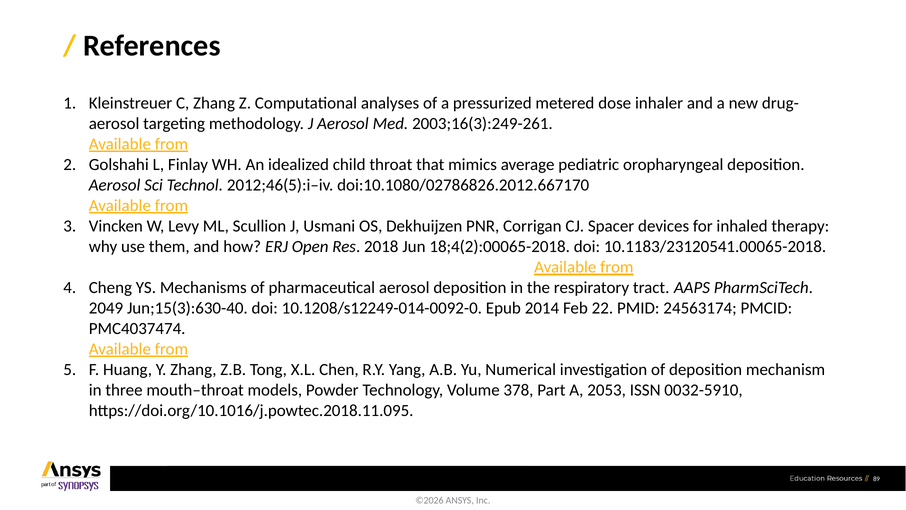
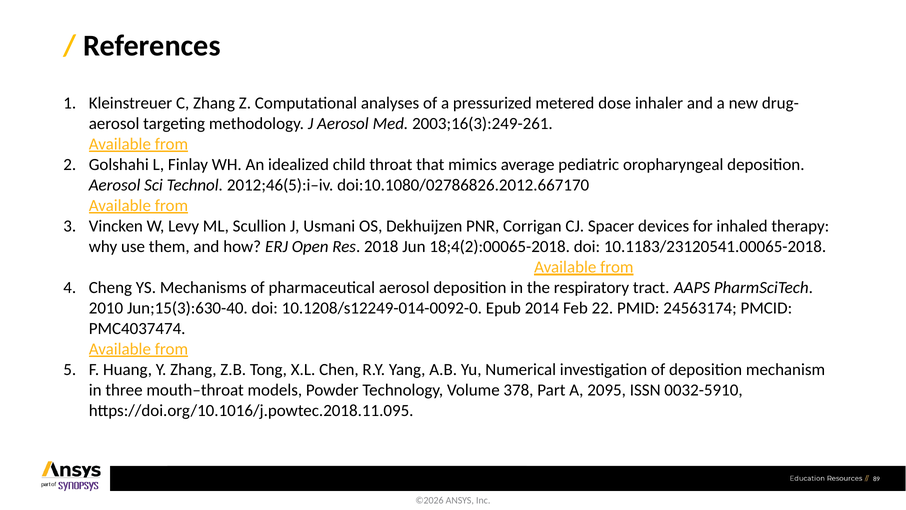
2049: 2049 -> 2010 (106, 308)
2053: 2053 -> 2095 (607, 390)
